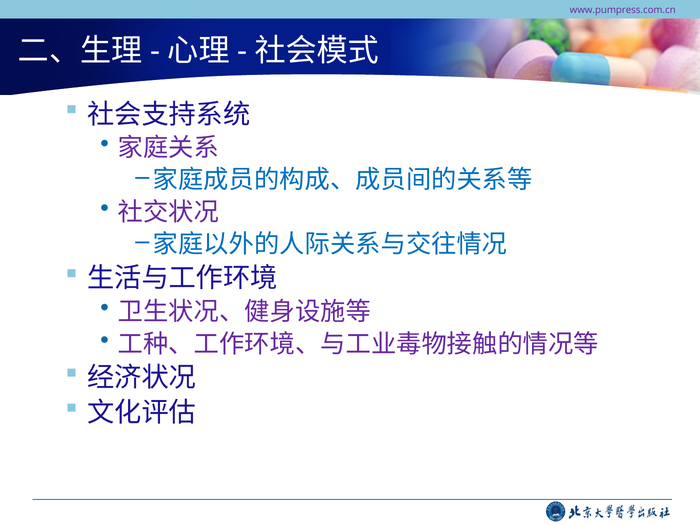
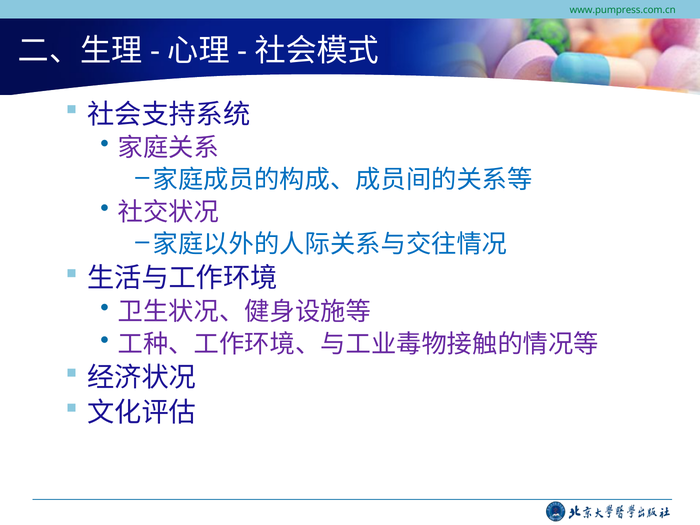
www.pumpress.com.cn colour: purple -> green (623, 10)
